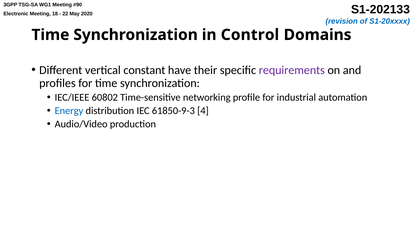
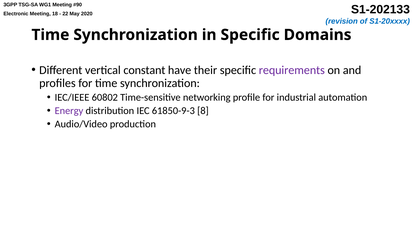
in Control: Control -> Specific (250, 35)
Energy colour: blue -> purple (69, 110)
4: 4 -> 8 (203, 110)
